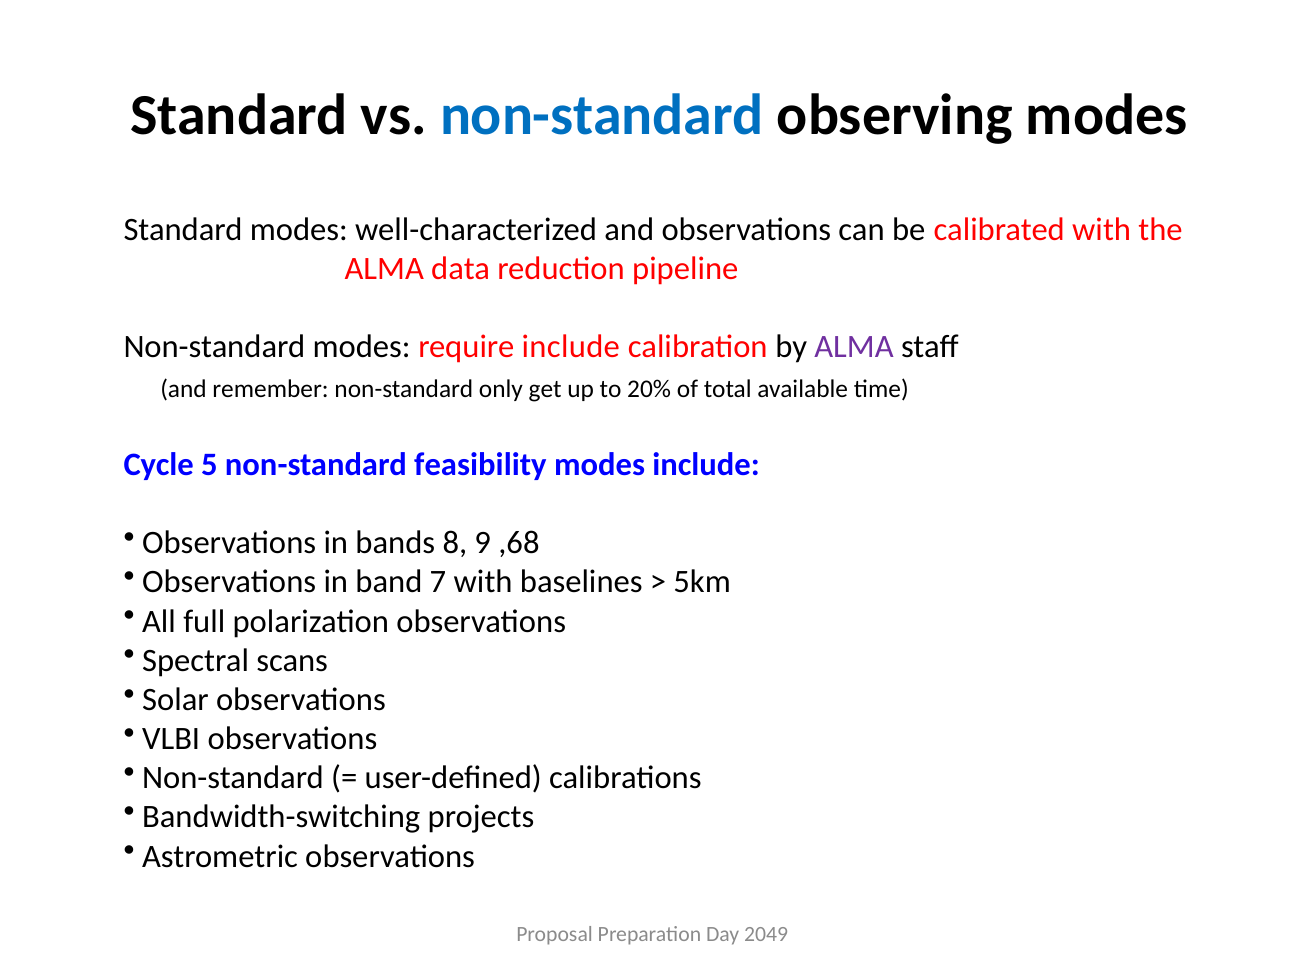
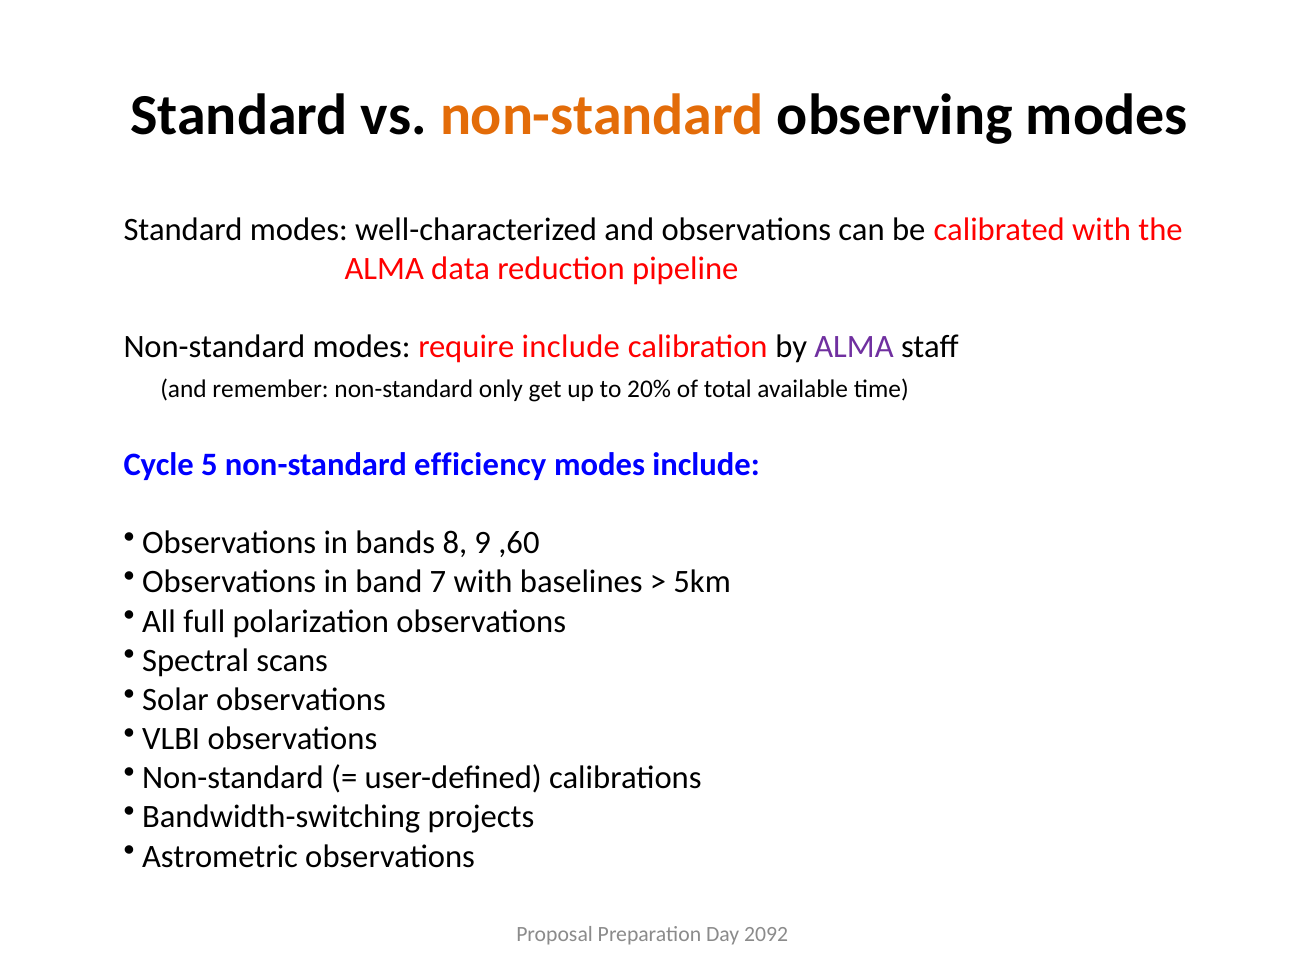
non-standard colour: blue -> orange (602, 116)
feasibility: feasibility -> efficiency (480, 465)
,68: ,68 -> ,60 (519, 543)
2049: 2049 -> 2092 (766, 934)
